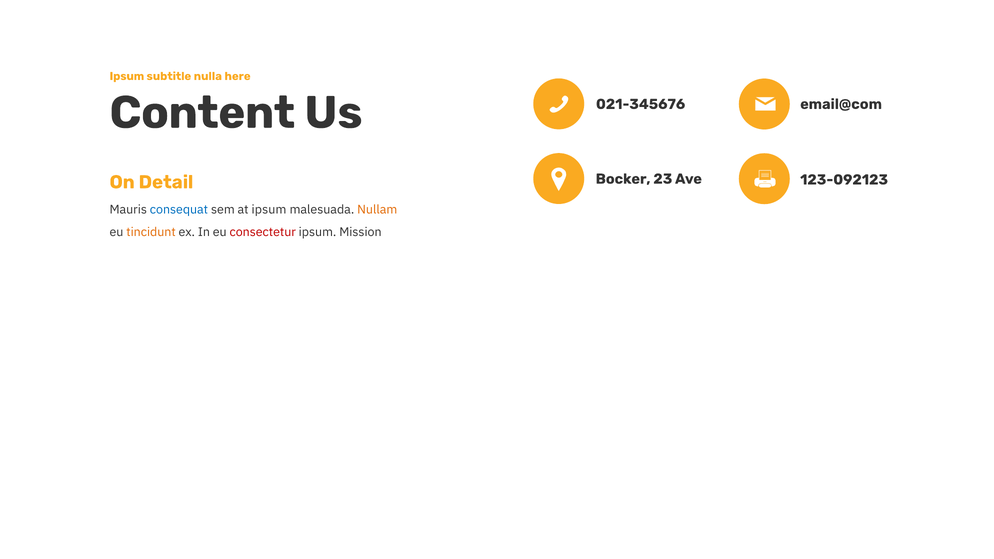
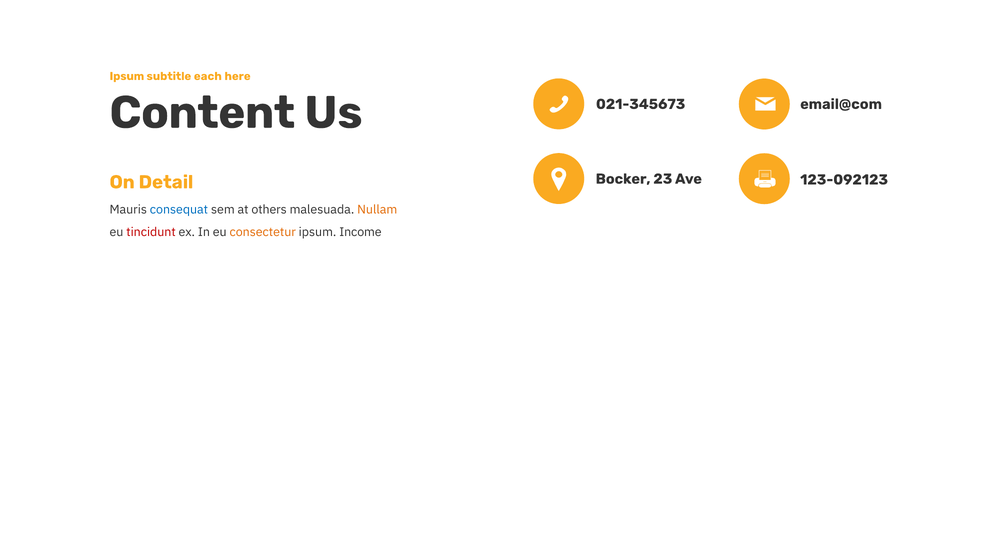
nulla: nulla -> each (208, 76)
021-345676: 021-345676 -> 021-345673 (641, 104)
at ipsum: ipsum -> others (269, 210)
tincidunt colour: orange -> red (151, 232)
consectetur colour: red -> orange (263, 232)
Mission: Mission -> Income (360, 232)
